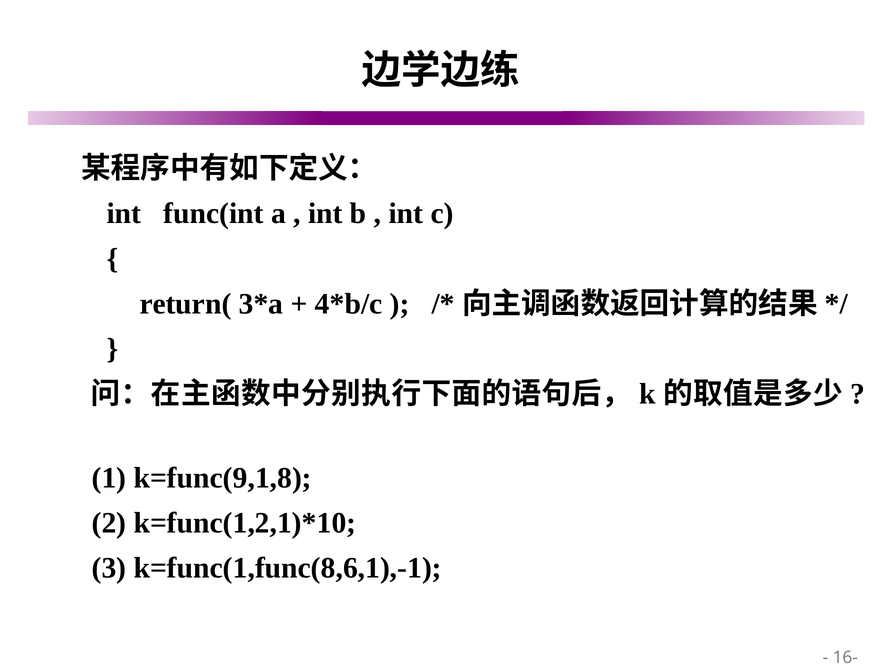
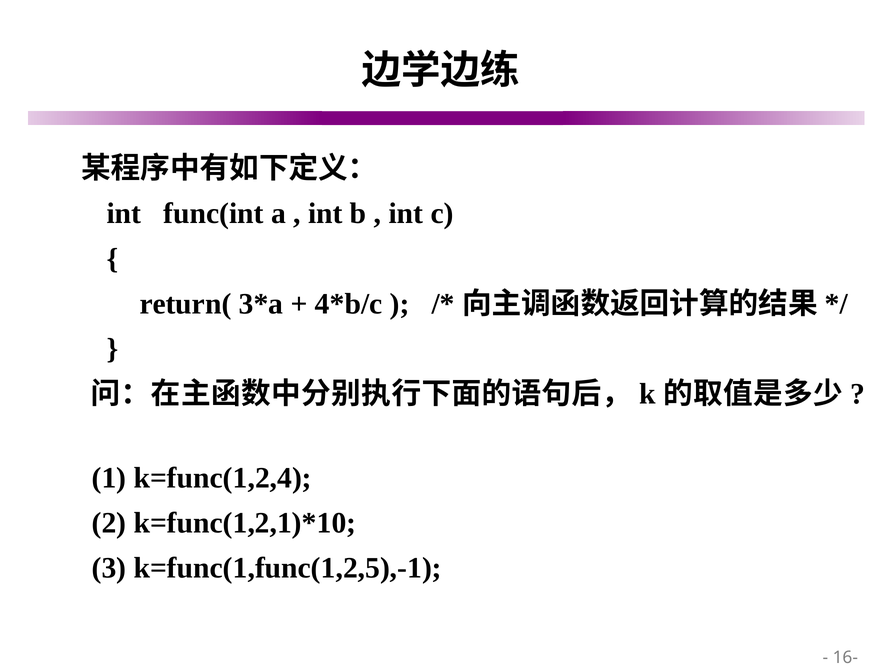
k=func(9,1,8: k=func(9,1,8 -> k=func(1,2,4 (223, 478)
k=func(1,func(8,6,1),-1: k=func(1,func(8,6,1),-1 -> k=func(1,func(1,2,5),-1 (288, 568)
